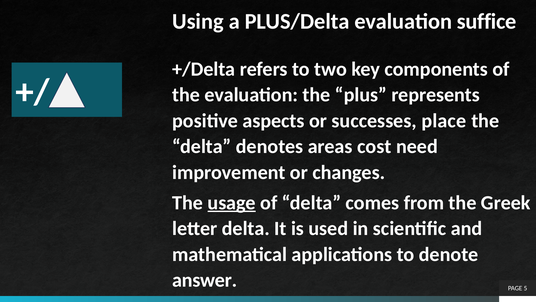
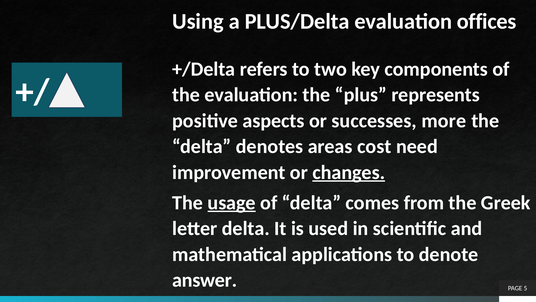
suffice: suffice -> offices (487, 22)
place: place -> more (444, 121)
changes underline: none -> present (349, 172)
